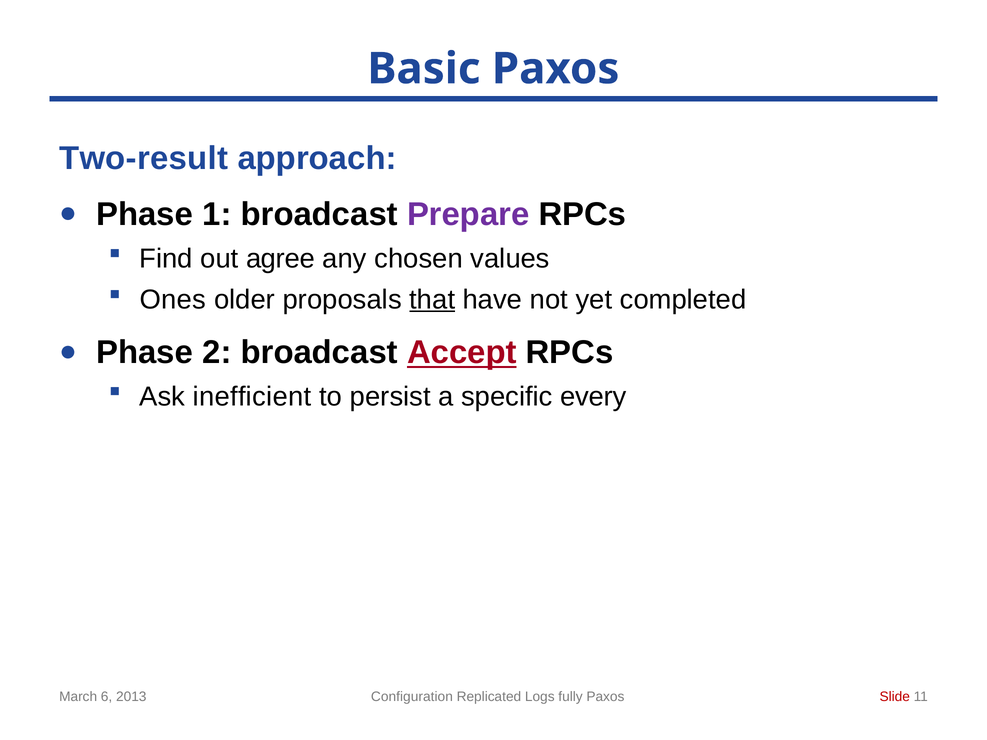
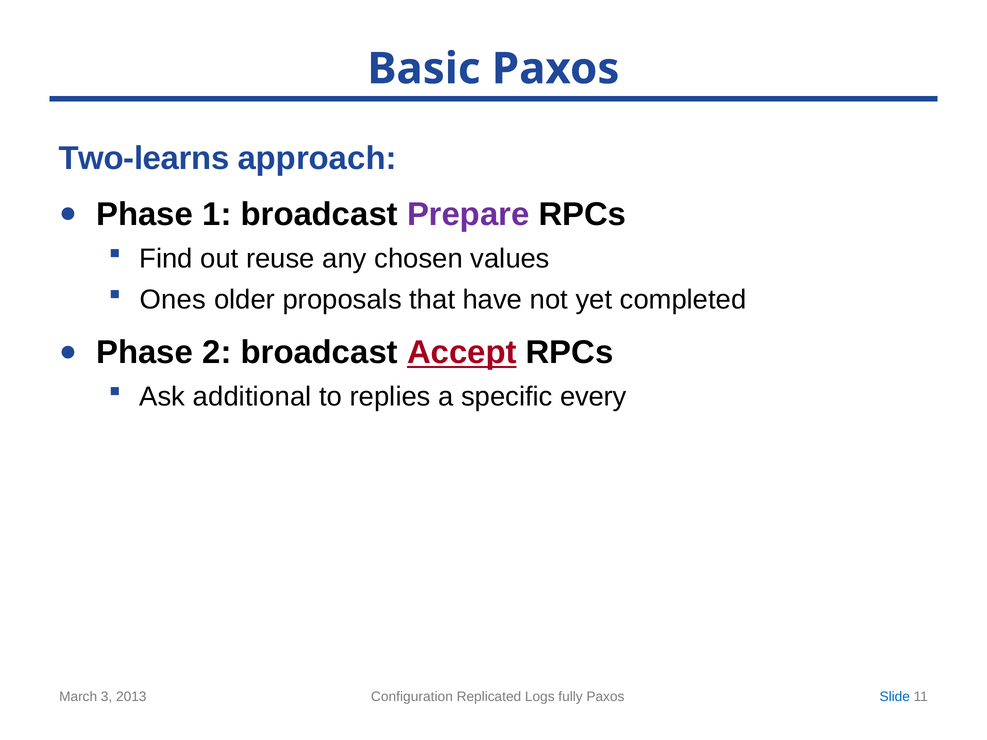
Two-result: Two-result -> Two-learns (144, 159)
agree: agree -> reuse (280, 259)
that underline: present -> none (432, 300)
inefficient: inefficient -> additional (252, 397)
persist: persist -> replies (390, 397)
6: 6 -> 3 (107, 697)
Slide colour: red -> blue (895, 697)
